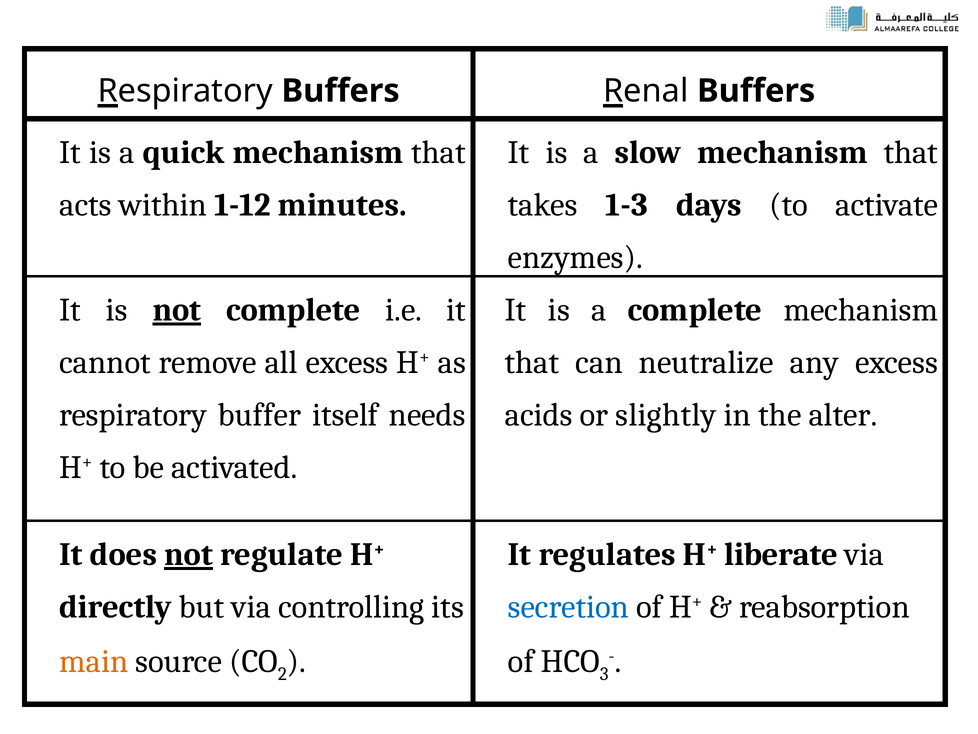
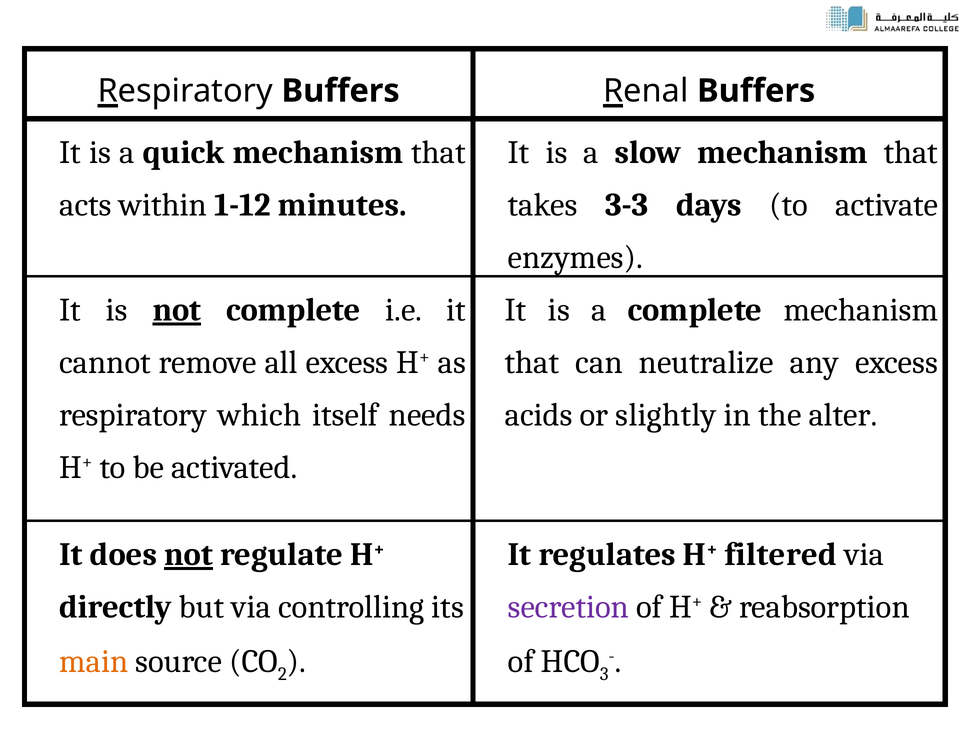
1-3: 1-3 -> 3-3 (627, 205)
buffer: buffer -> which (259, 415)
liberate: liberate -> filtered (781, 554)
secretion colour: blue -> purple (568, 606)
